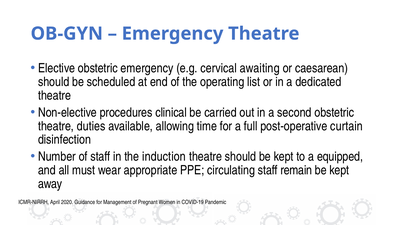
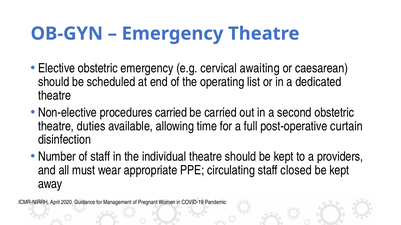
procedures clinical: clinical -> carried (171, 113)
induction: induction -> individual (164, 157)
equipped: equipped -> providers (340, 157)
remain: remain -> closed (296, 171)
